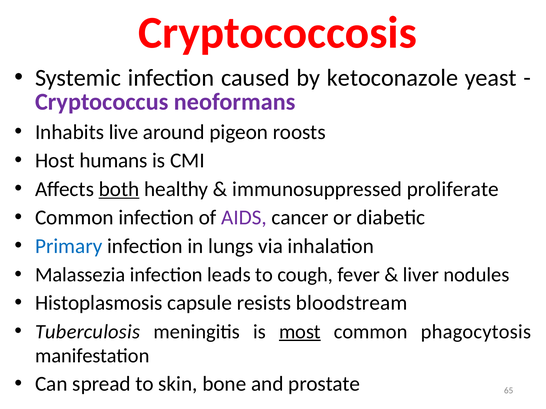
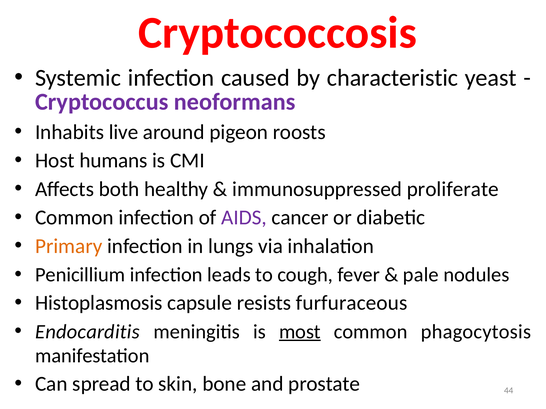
ketoconazole: ketoconazole -> characteristic (393, 78)
both underline: present -> none (119, 189)
Primary colour: blue -> orange (69, 246)
Malassezia: Malassezia -> Penicillium (80, 275)
liver: liver -> pale (421, 275)
bloodstream: bloodstream -> furfuraceous (352, 303)
Tuberculosis: Tuberculosis -> Endocarditis (88, 332)
65: 65 -> 44 (509, 391)
